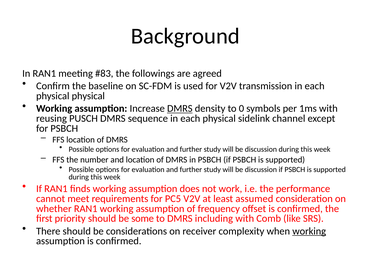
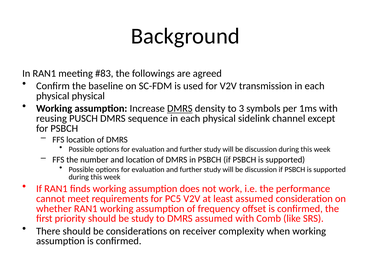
0: 0 -> 3 (241, 108)
be some: some -> study (143, 218)
DMRS including: including -> assumed (214, 218)
working underline: present -> none (309, 230)
